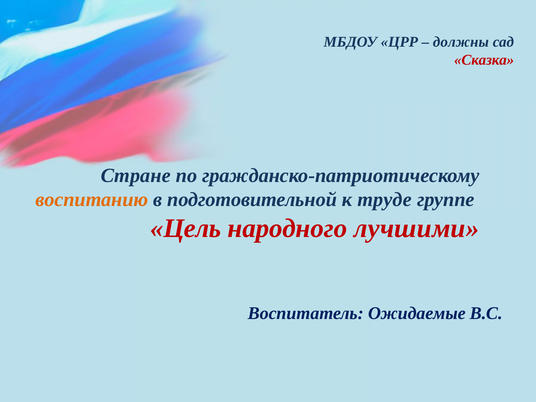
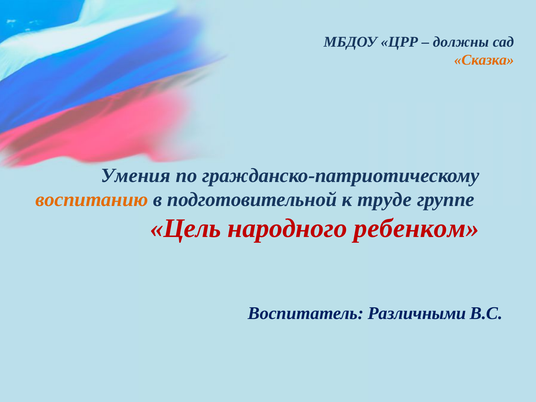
Сказка colour: red -> orange (484, 60)
Стране: Стране -> Умения (136, 175)
лучшими: лучшими -> ребенком (417, 228)
Ожидаемые: Ожидаемые -> Различными (417, 313)
